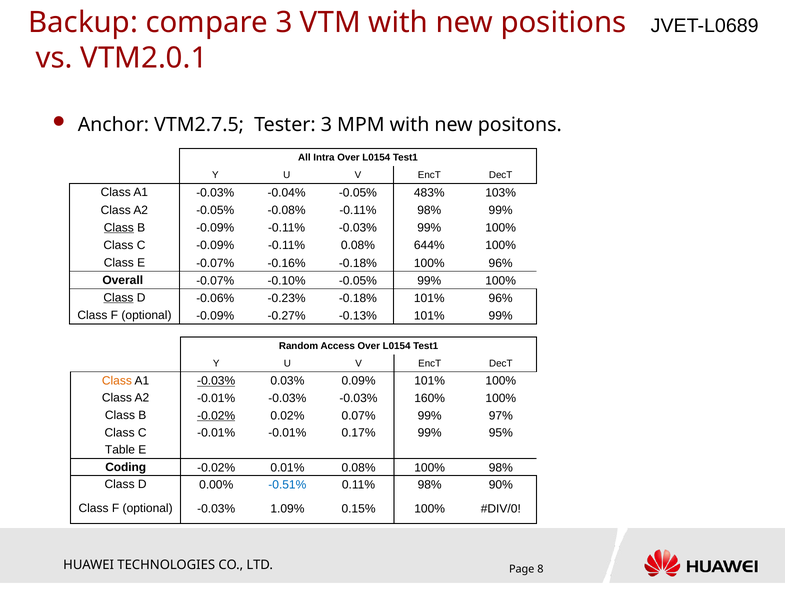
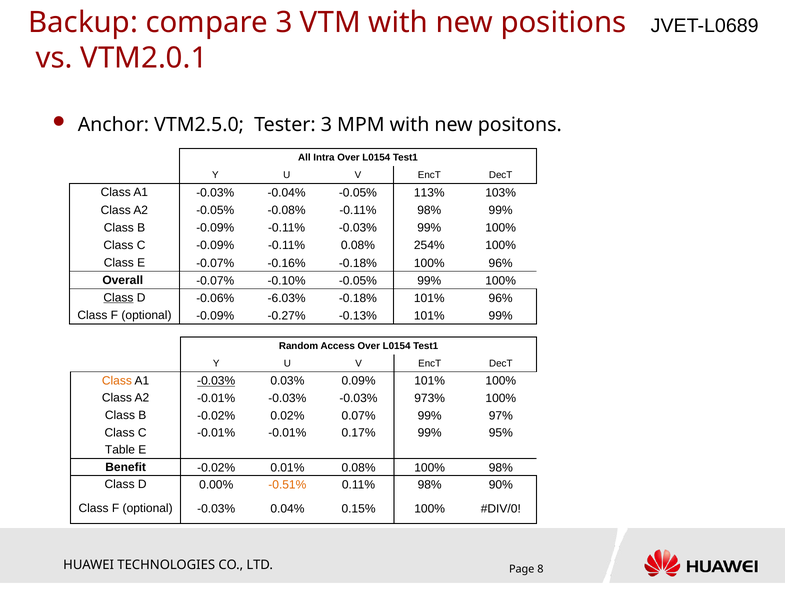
VTM2.7.5: VTM2.7.5 -> VTM2.5.0 (199, 125)
483%: 483% -> 113% (429, 193)
Class underline: present -> none (119, 227)
644%: 644% -> 254% (429, 245)
-0.23%: -0.23% -> -6.03% (287, 298)
160%: 160% -> 973% (430, 398)
-0.02% underline: present -> none (216, 415)
Coding: Coding -> Benefit (126, 467)
-0.51% colour: blue -> orange (287, 485)
1.09%: 1.09% -> 0.04% (287, 509)
